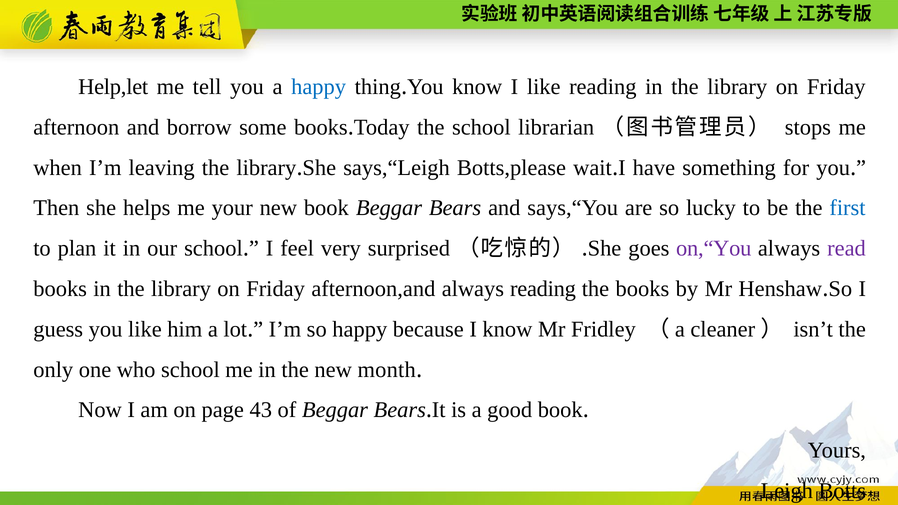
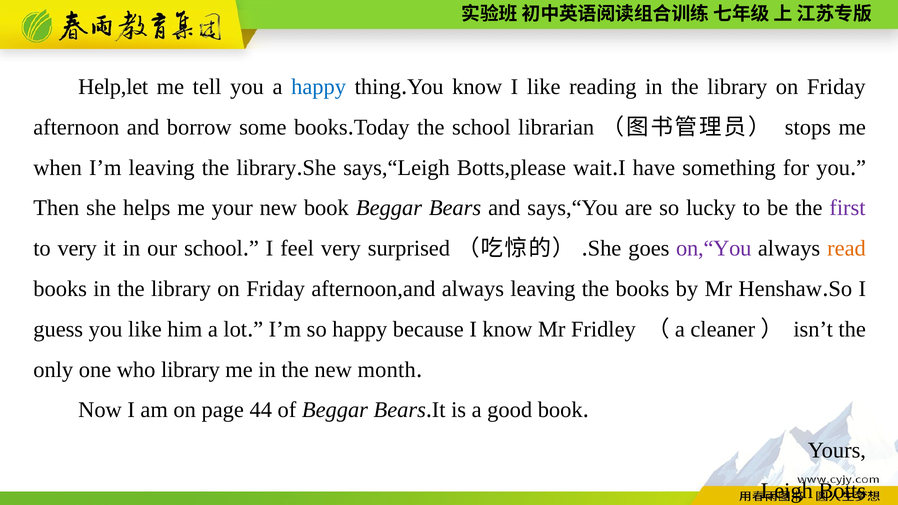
first colour: blue -> purple (847, 208)
to plan: plan -> very (77, 249)
read colour: purple -> orange (847, 249)
always reading: reading -> leaving (543, 289)
who school: school -> library (190, 370)
43: 43 -> 44 (261, 410)
